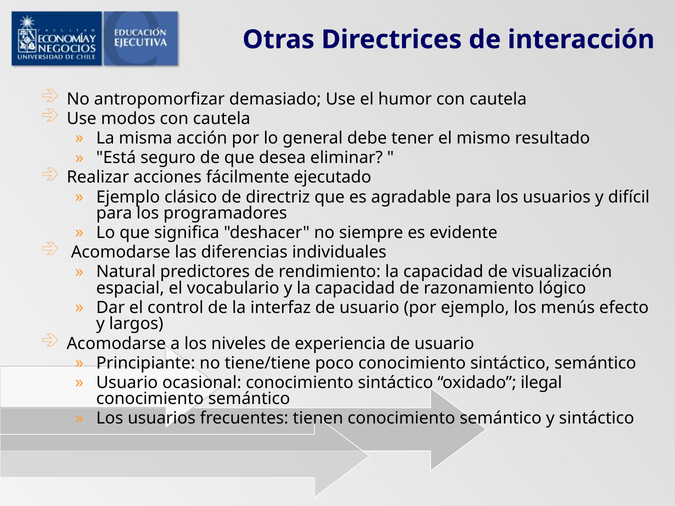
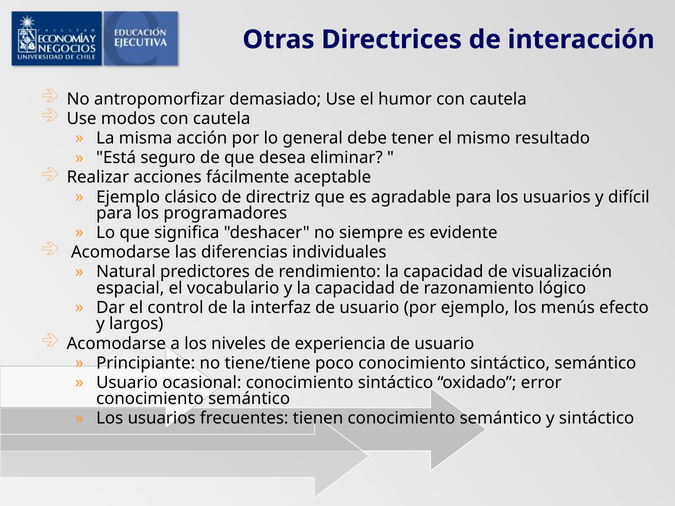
ejecutado: ejecutado -> aceptable (333, 177)
ilegal: ilegal -> error (541, 383)
